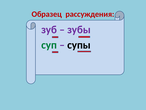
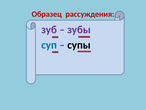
суп colour: green -> blue (49, 45)
